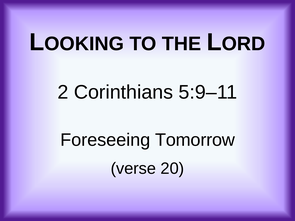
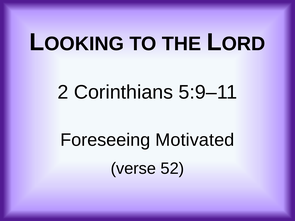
Tomorrow: Tomorrow -> Motivated (195, 140)
20: 20 -> 52 (172, 169)
